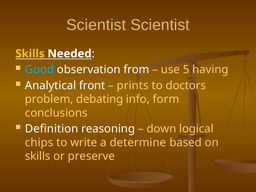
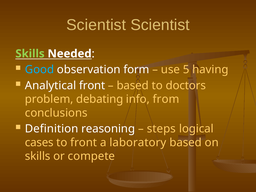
Skills colour: yellow -> light green (30, 54)
from: from -> form (136, 70)
prints: prints -> based (133, 86)
form: form -> from (166, 99)
down: down -> steps (161, 129)
chips: chips -> cases (39, 142)
to write: write -> front (84, 142)
determine: determine -> laboratory (138, 142)
preserve: preserve -> compete (91, 156)
